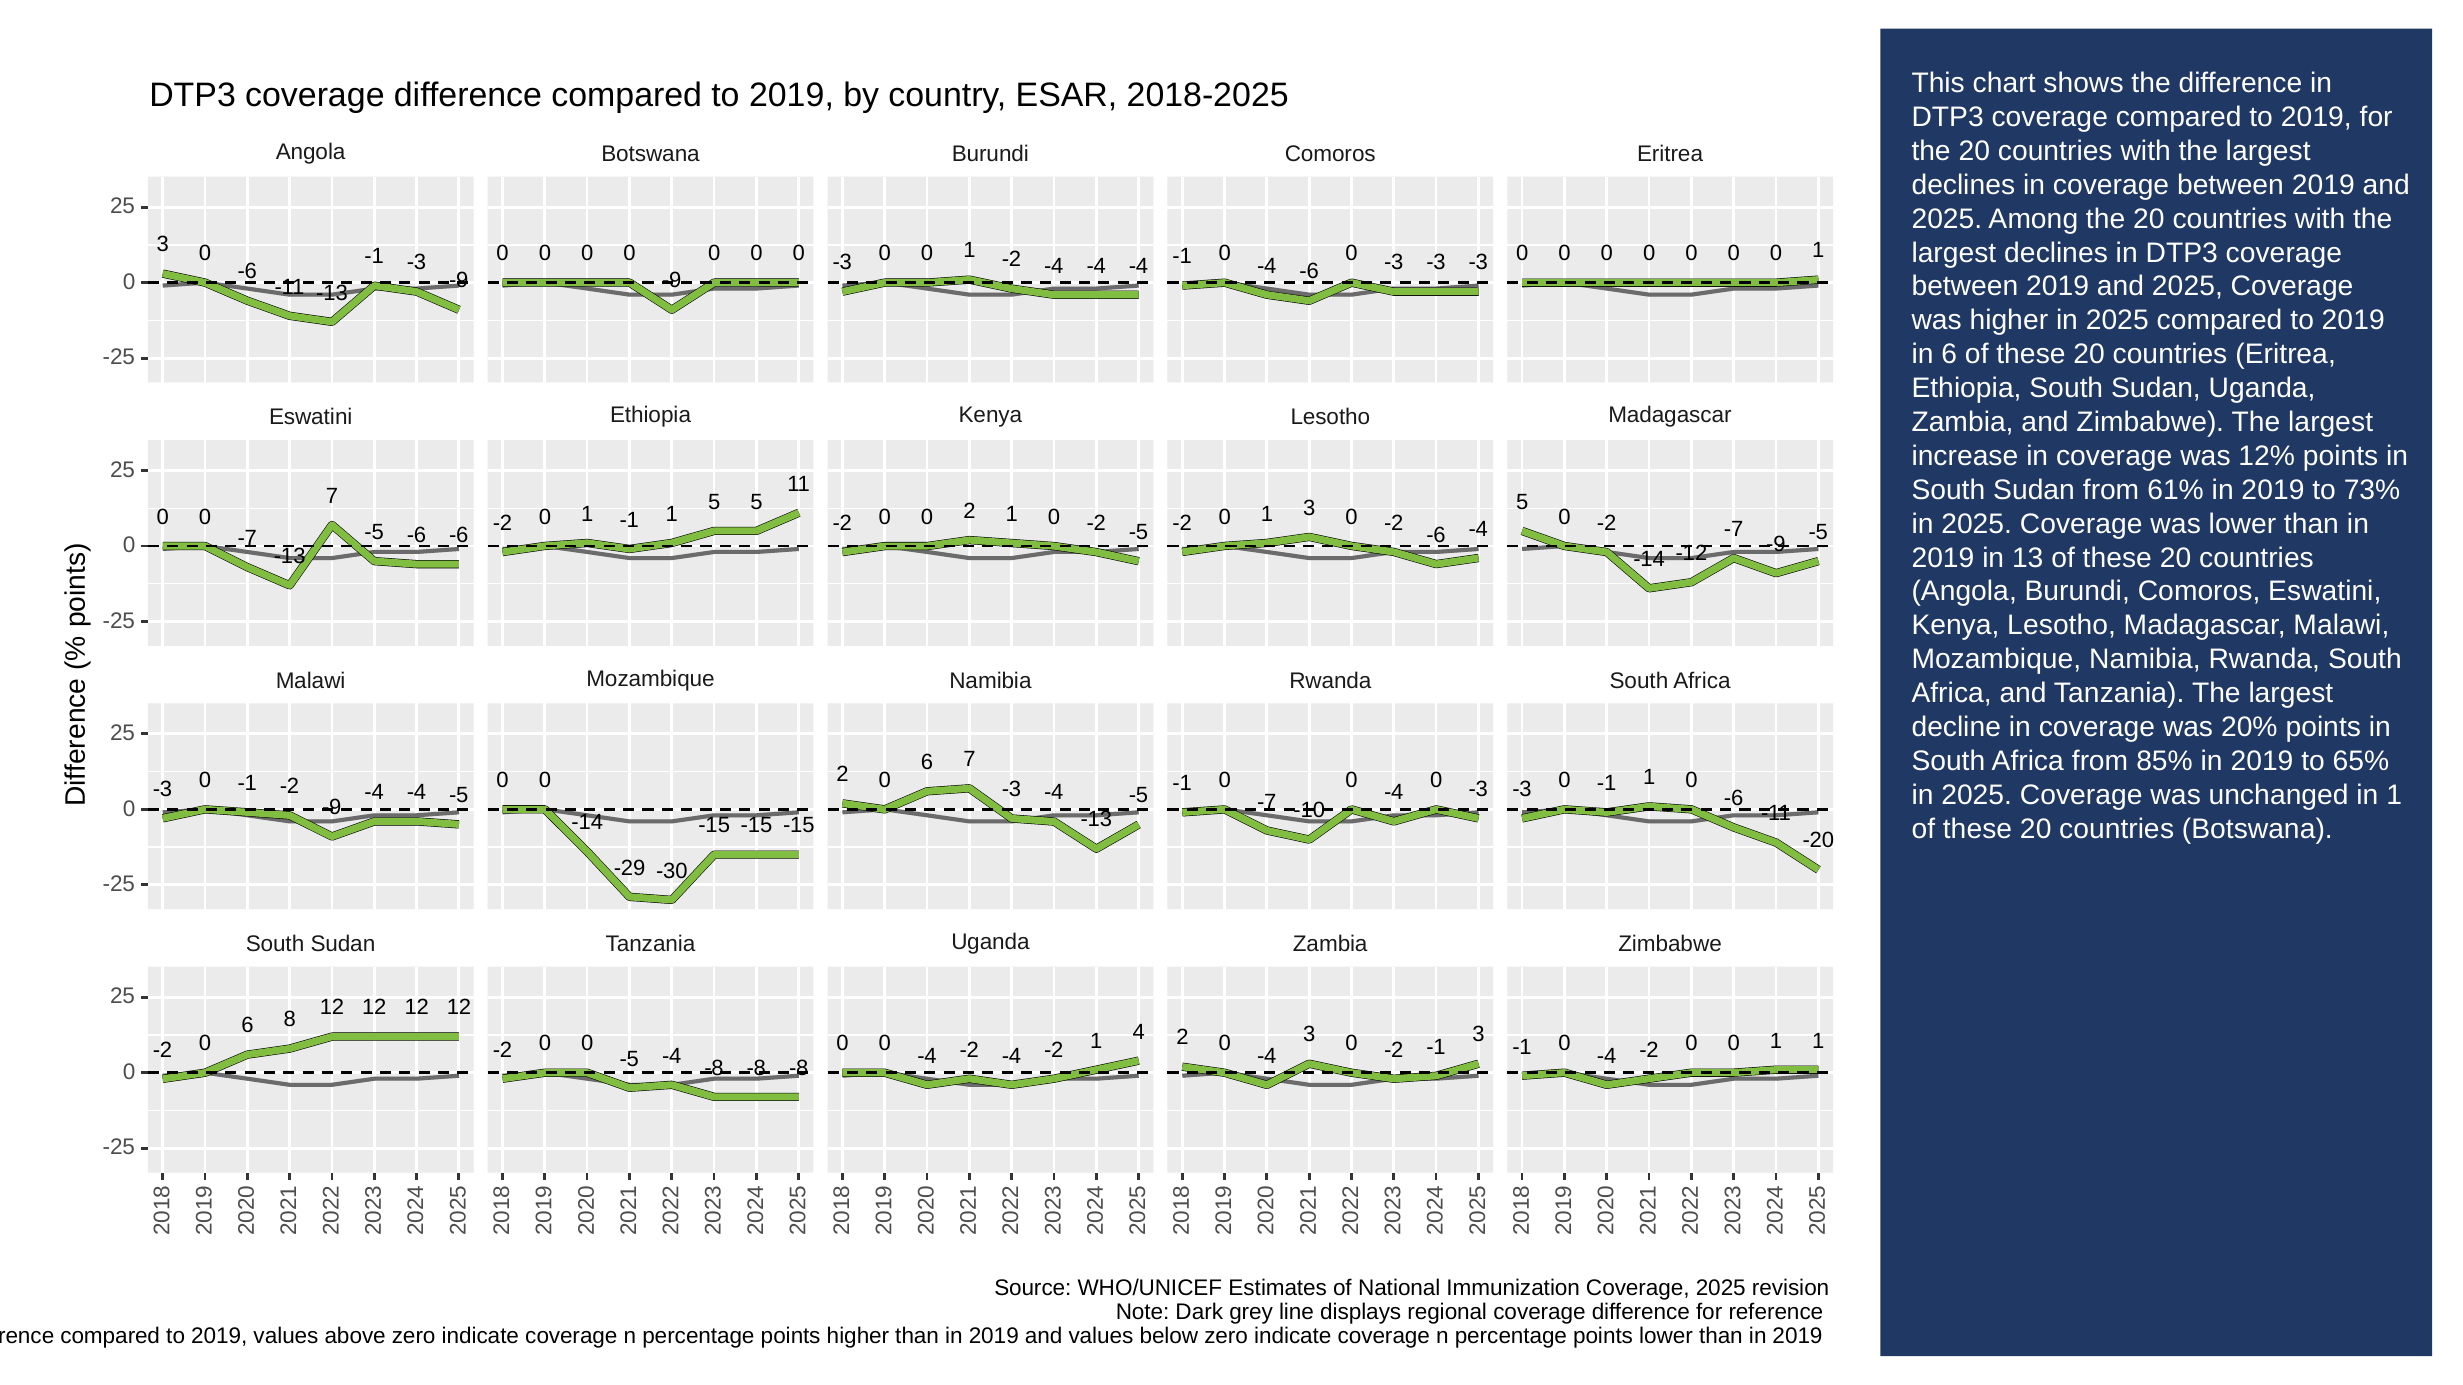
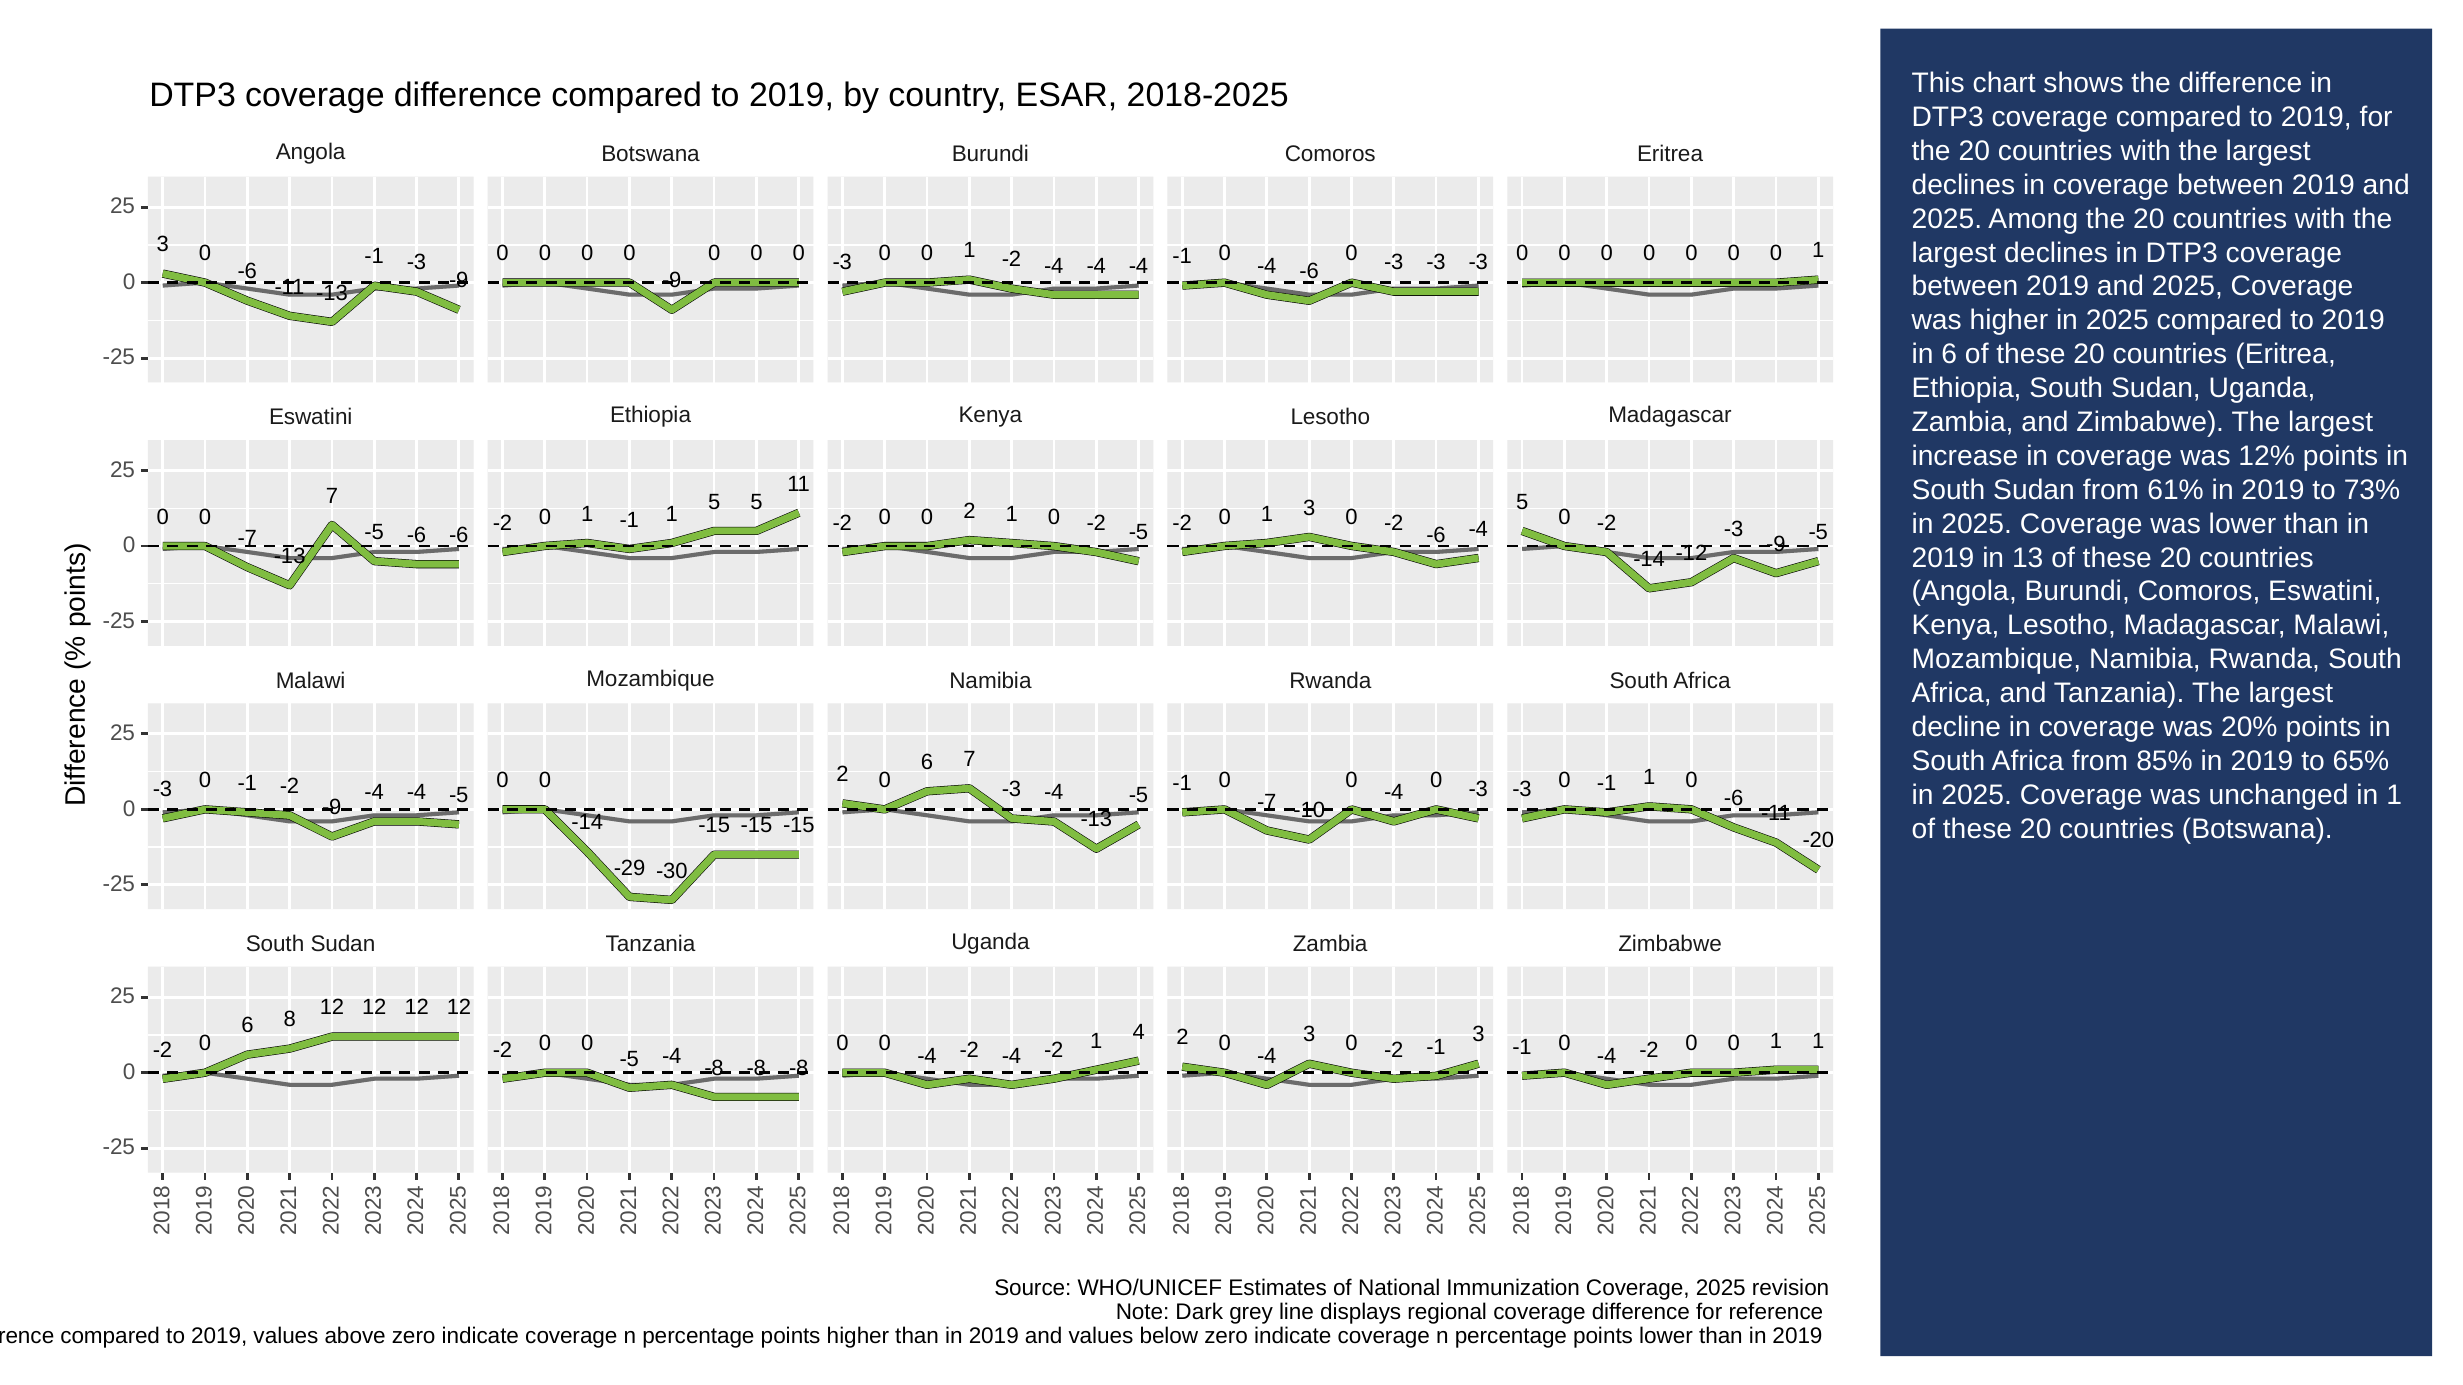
-7: -7 -> -3 (1734, 529)
